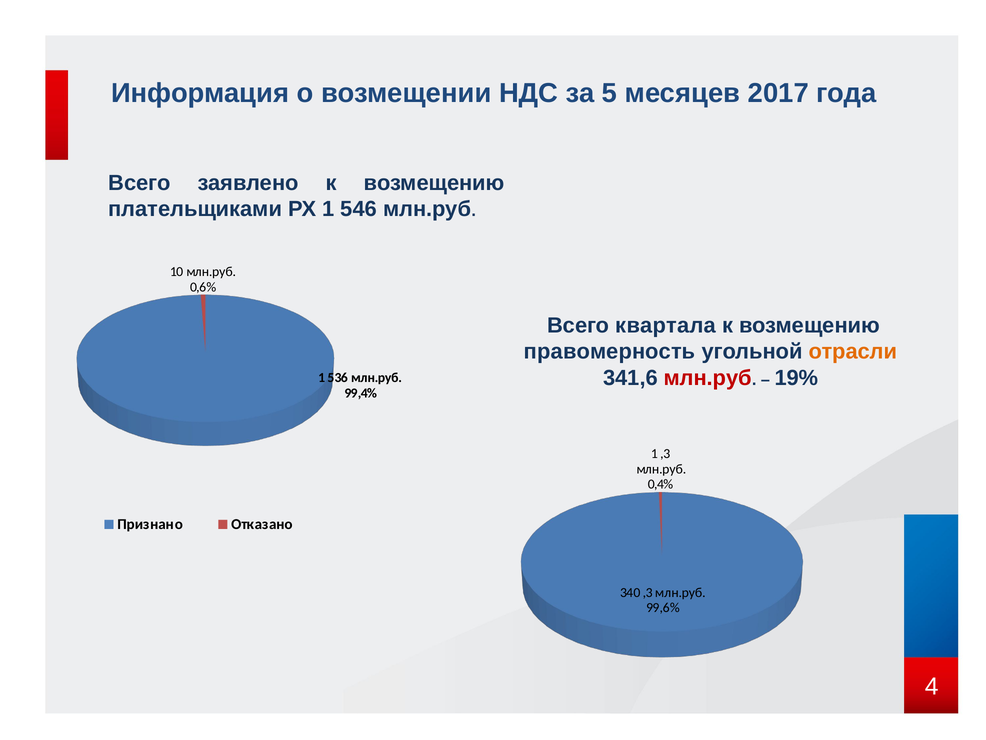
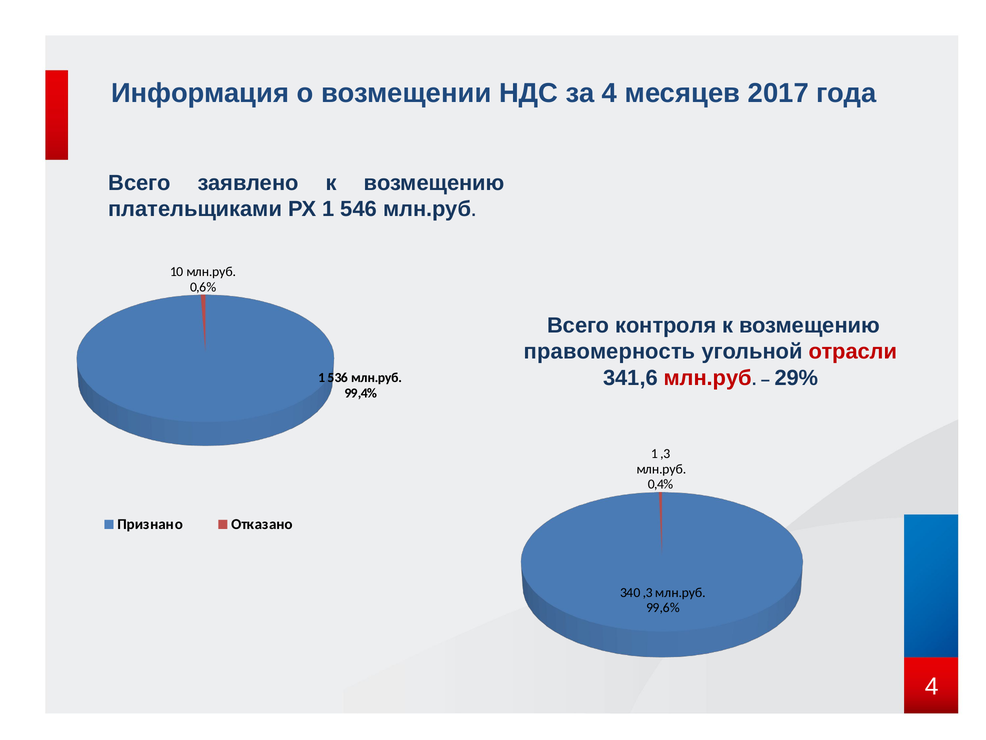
за 5: 5 -> 4 (610, 93)
квартала: квартала -> контроля (666, 325)
отрасли colour: orange -> red (853, 351)
19%: 19% -> 29% (796, 378)
